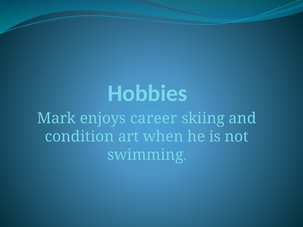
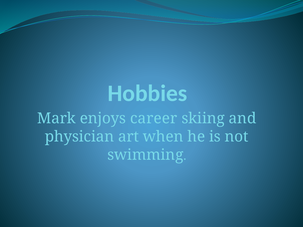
condition: condition -> physician (80, 137)
